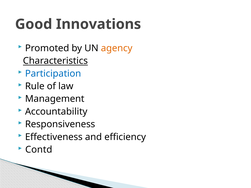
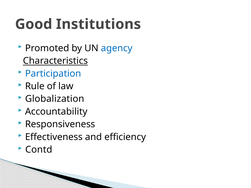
Innovations: Innovations -> Institutions (98, 24)
agency colour: orange -> blue (117, 48)
Management: Management -> Globalization (55, 99)
